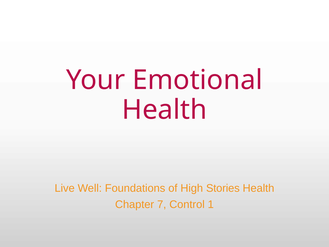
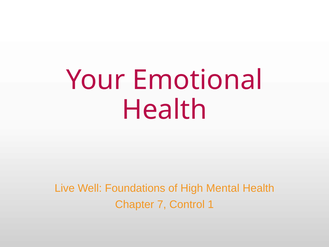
Stories: Stories -> Mental (223, 188)
